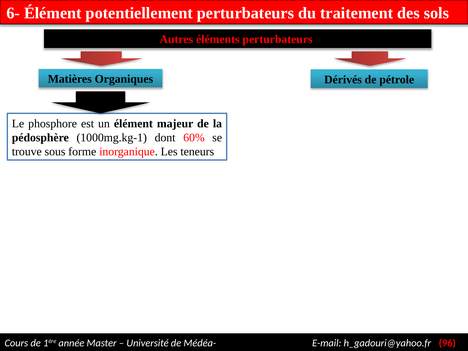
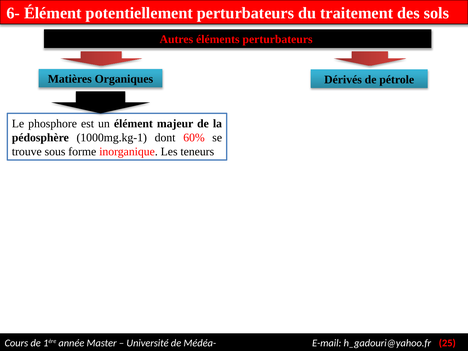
96: 96 -> 25 (447, 343)
